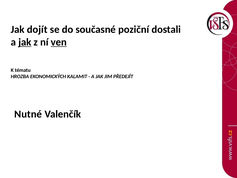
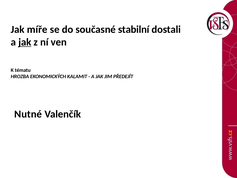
dojít: dojít -> míře (37, 29)
poziční: poziční -> stabilní (134, 29)
ven underline: present -> none (59, 42)
